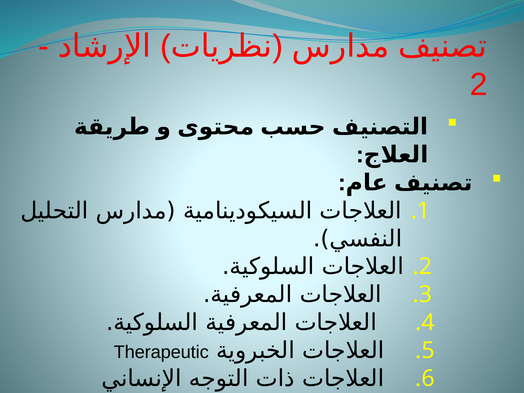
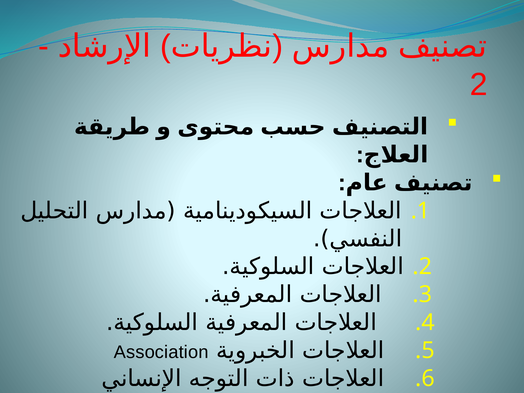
Therapeutic: Therapeutic -> Association (161, 352)
